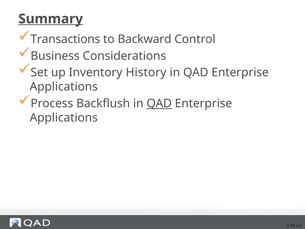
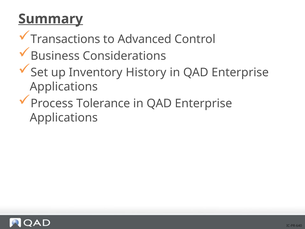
Backward: Backward -> Advanced (145, 39)
Backflush: Backflush -> Tolerance (103, 103)
QAD underline: present -> none (159, 103)
